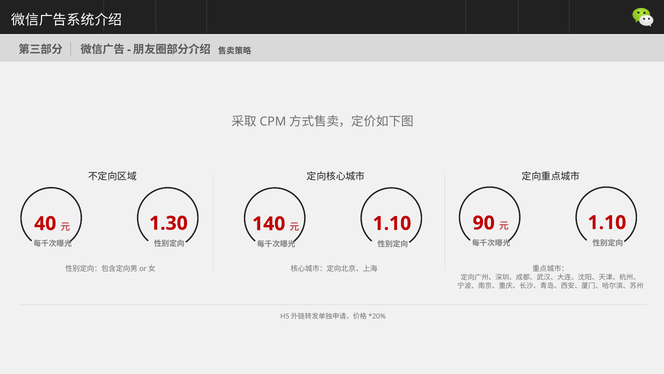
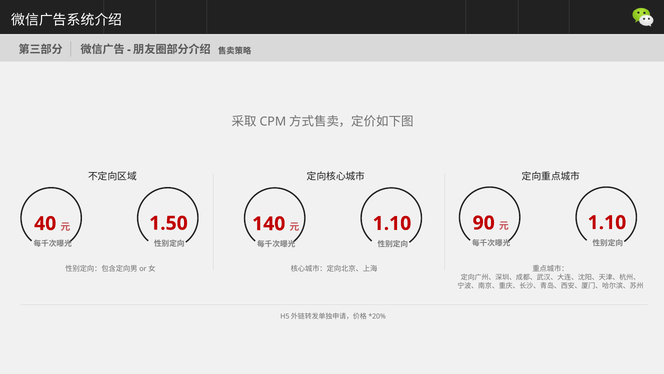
1.30: 1.30 -> 1.50 (168, 223)
